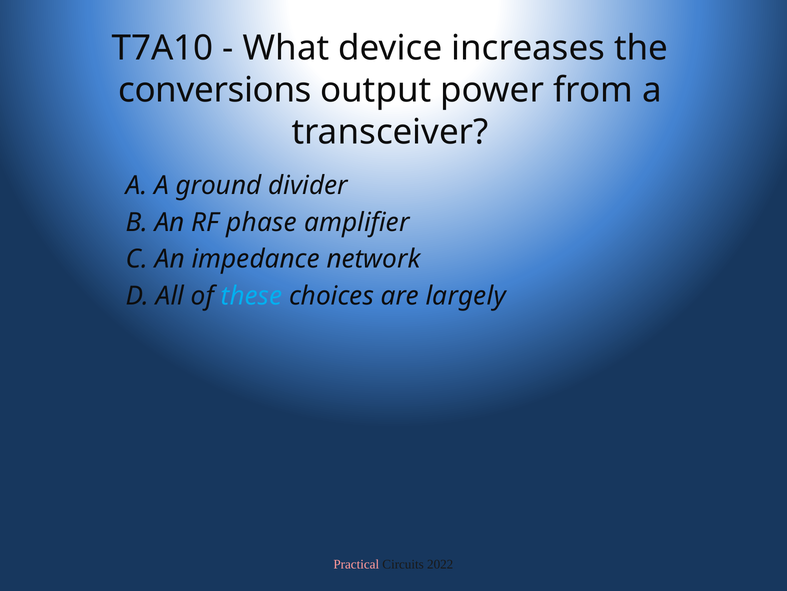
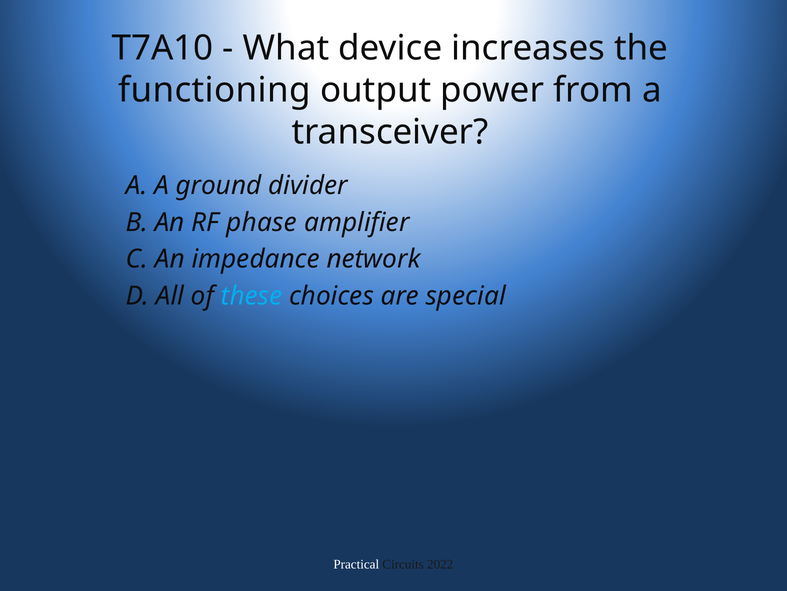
conversions: conversions -> functioning (215, 90)
largely: largely -> special (466, 296)
Practical colour: pink -> white (356, 564)
